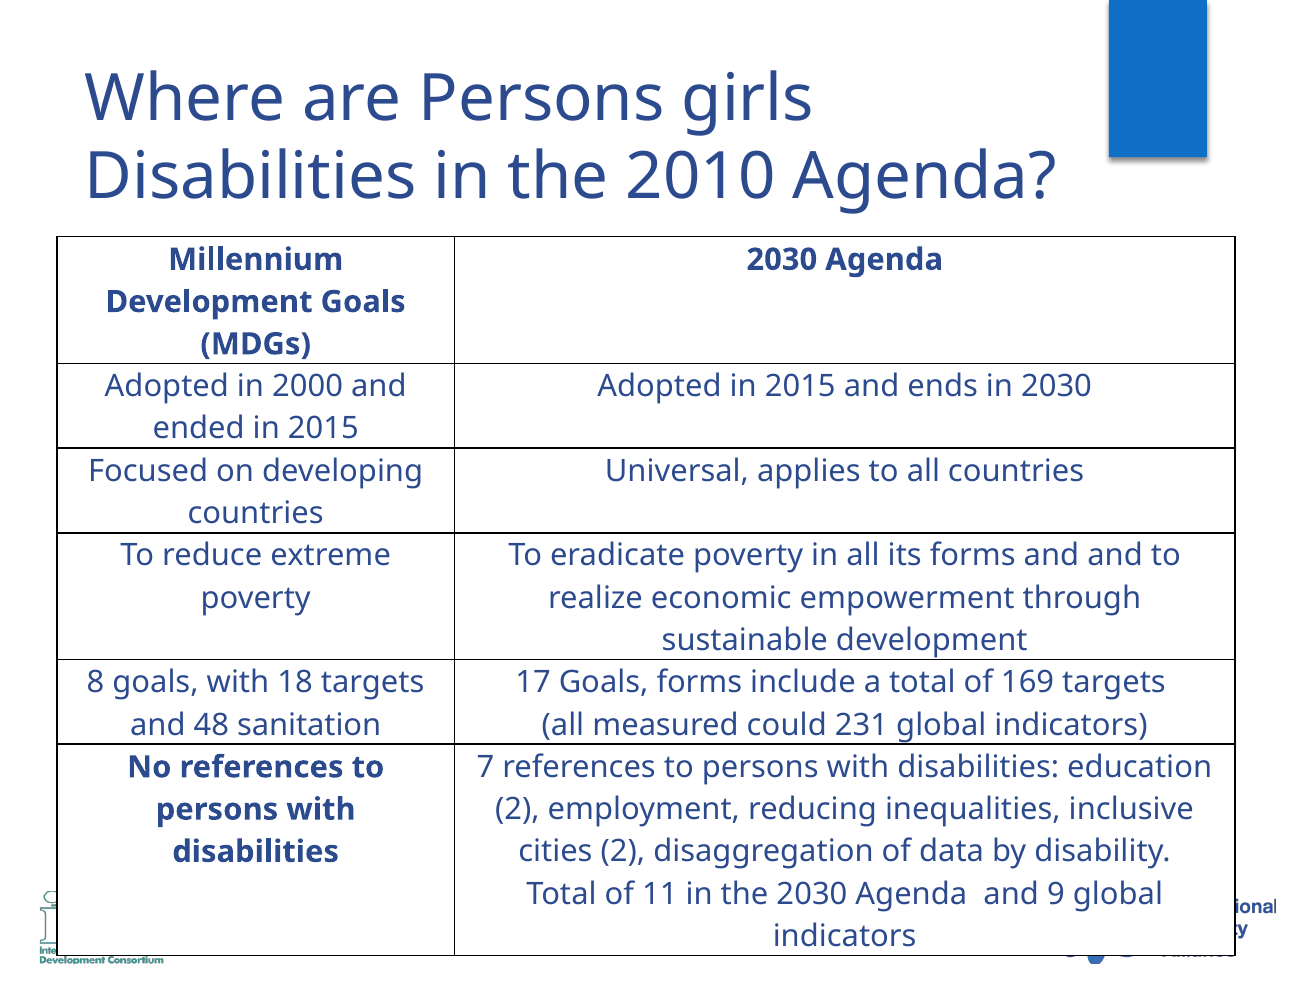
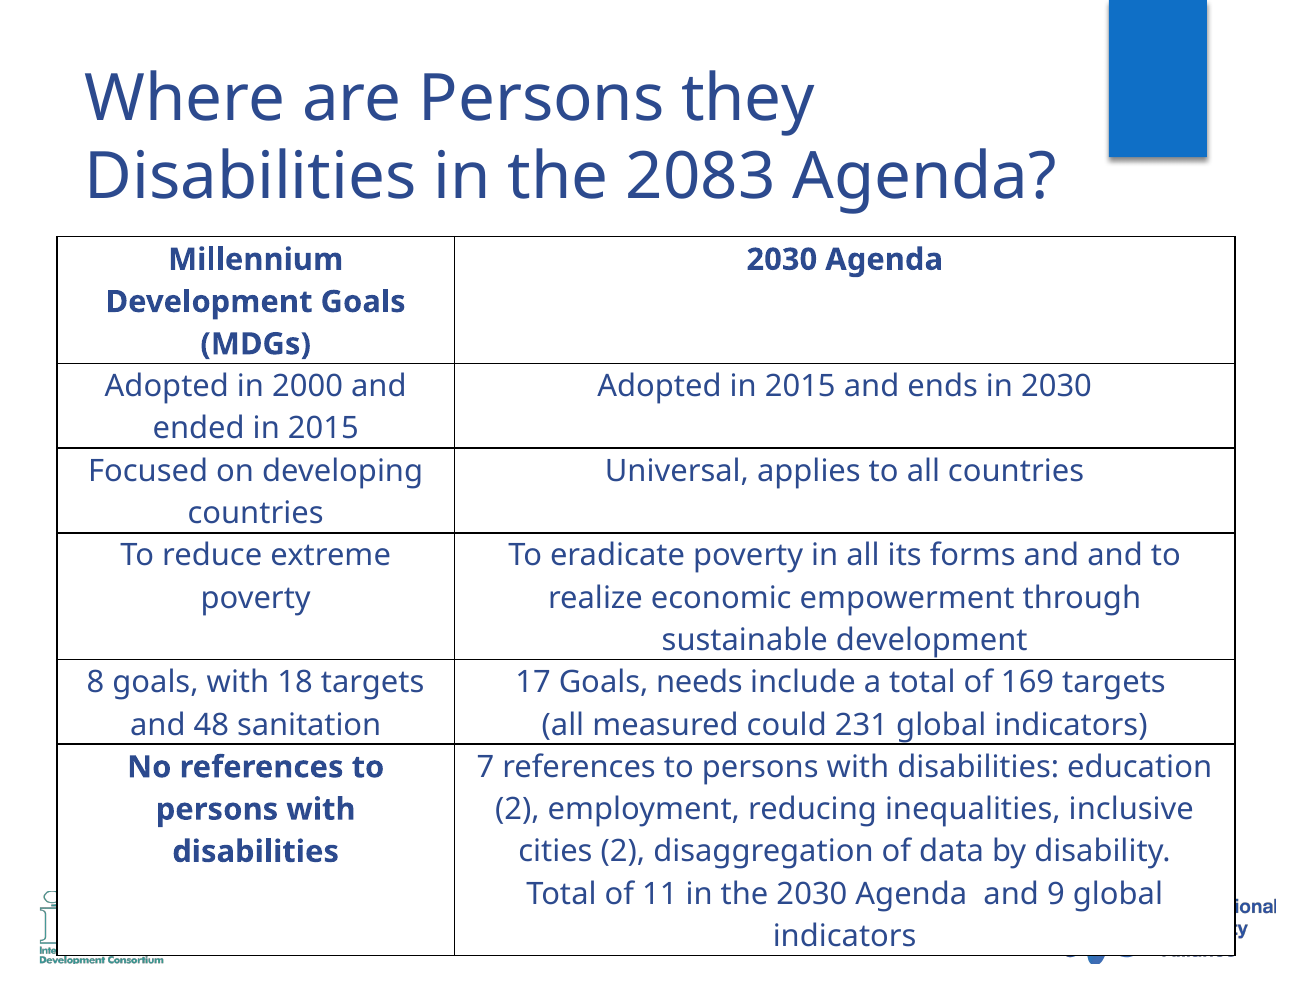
girls: girls -> they (748, 99)
2010: 2010 -> 2083 (701, 177)
Goals forms: forms -> needs (699, 683)
